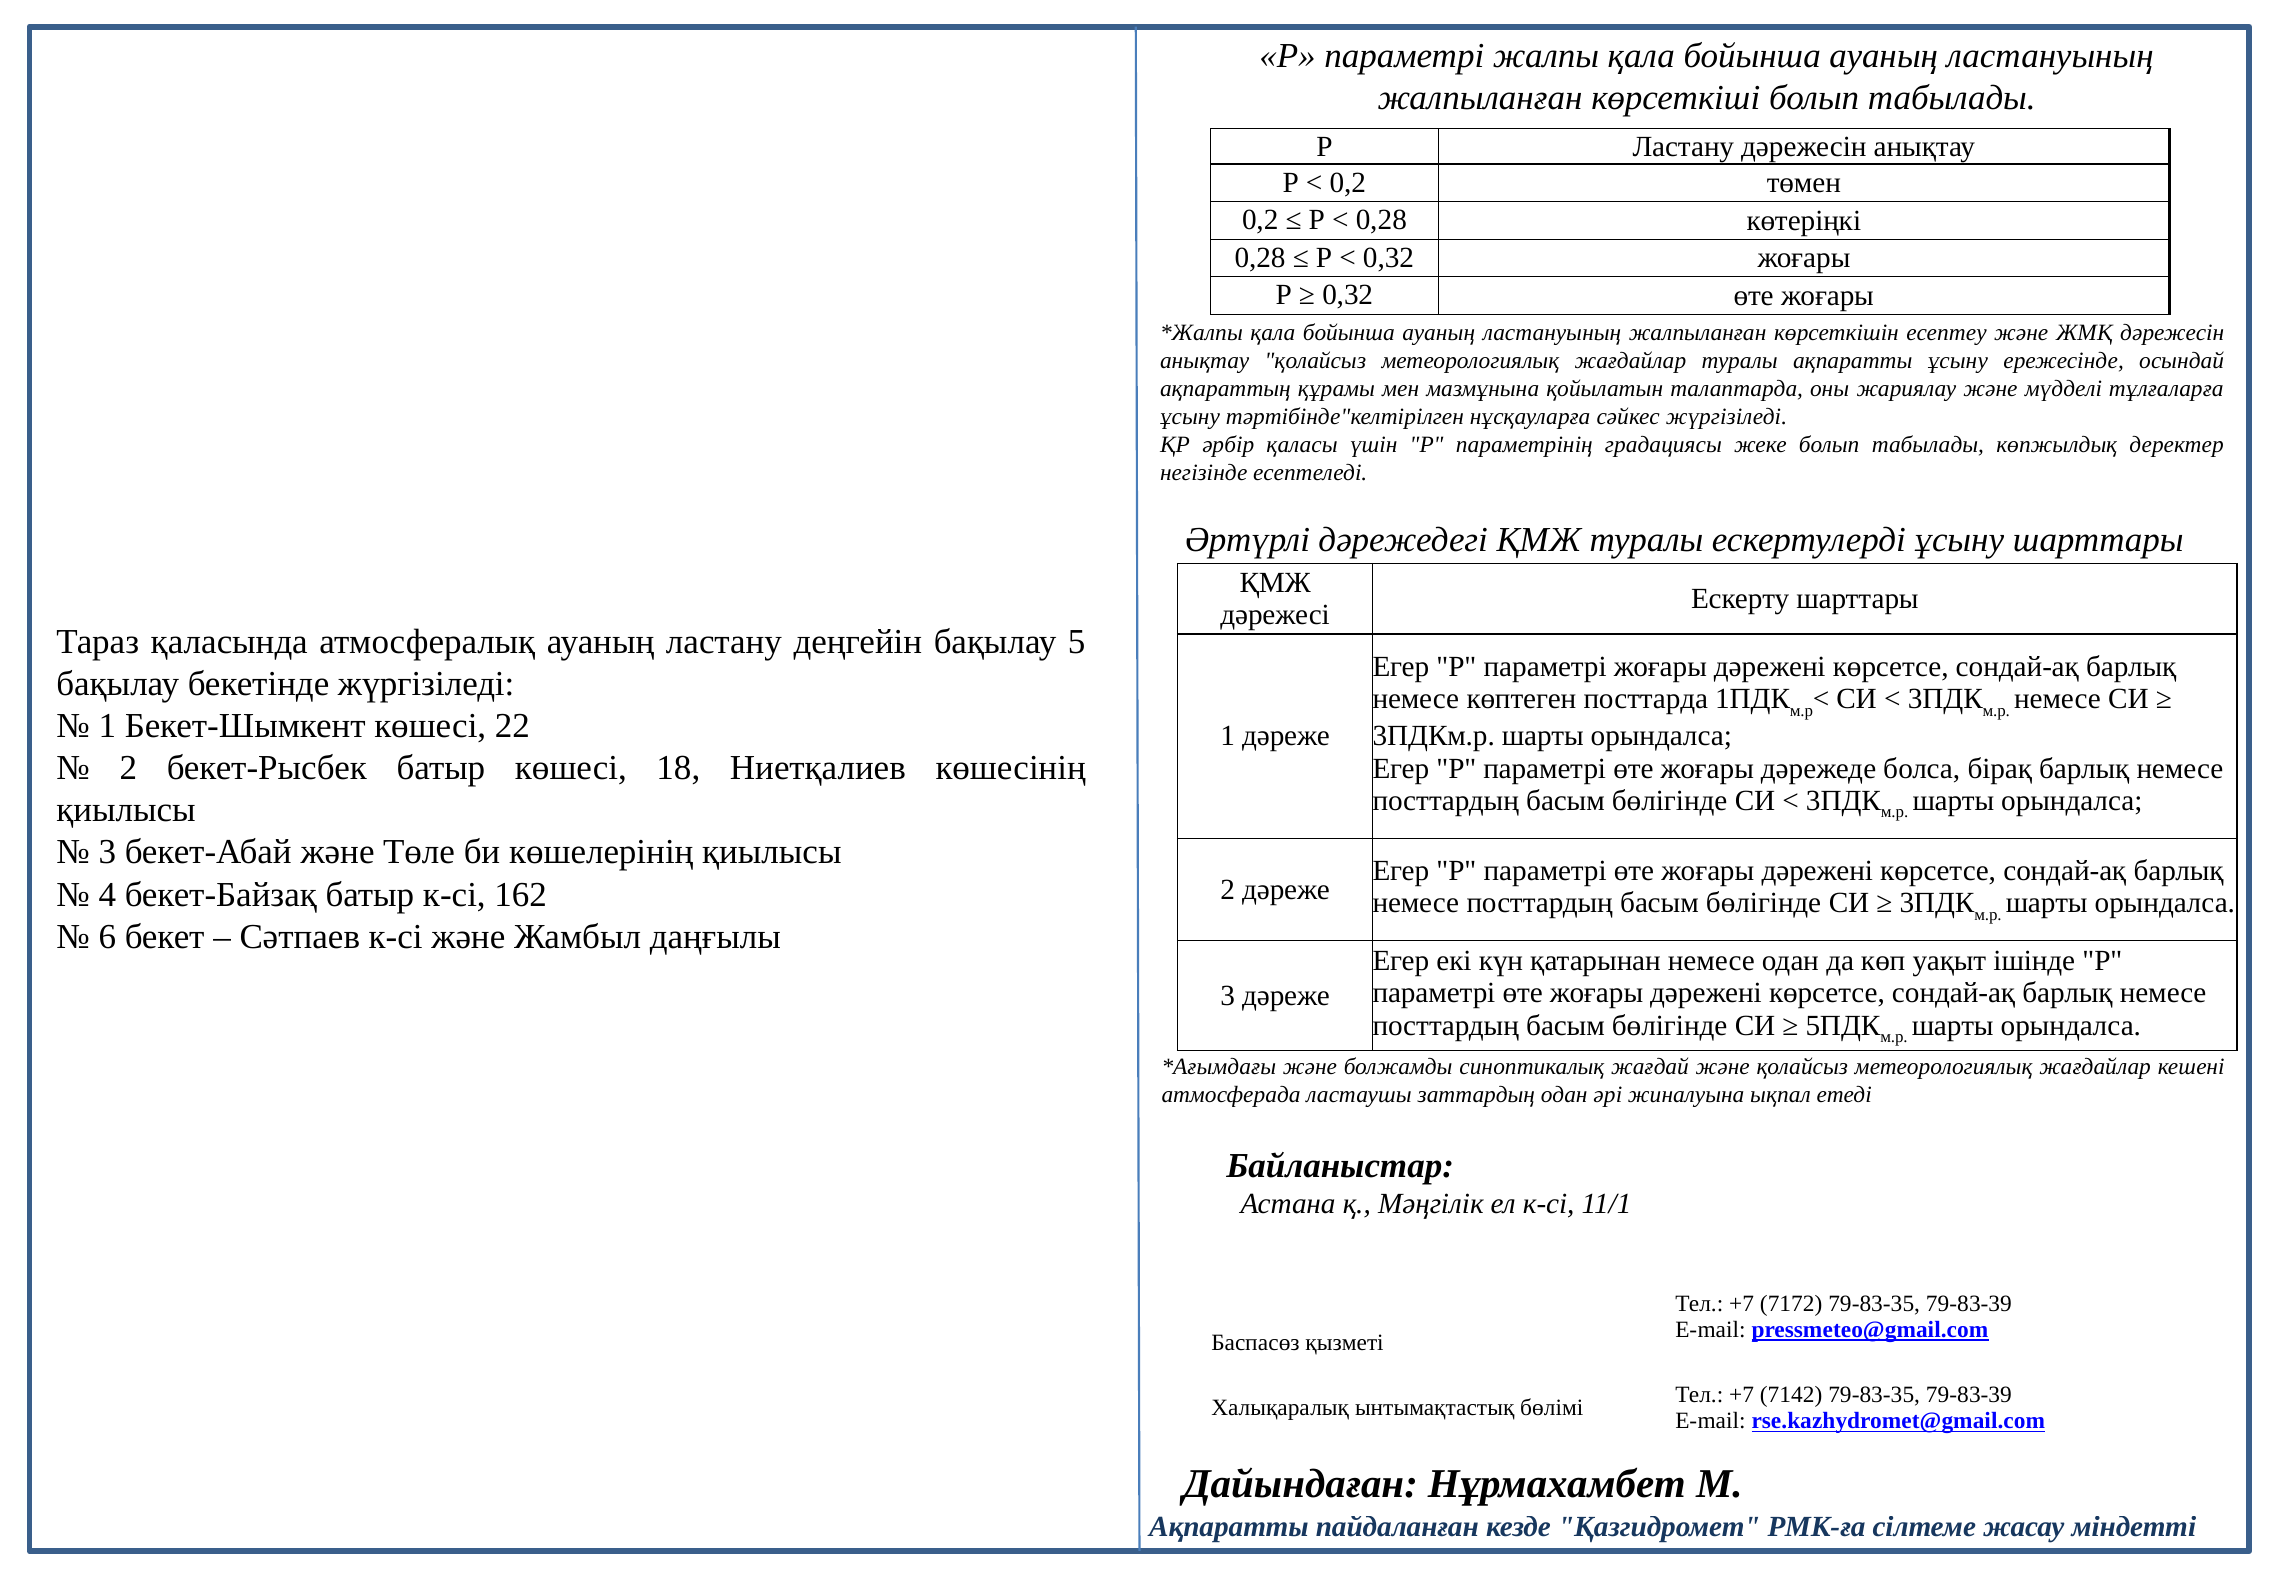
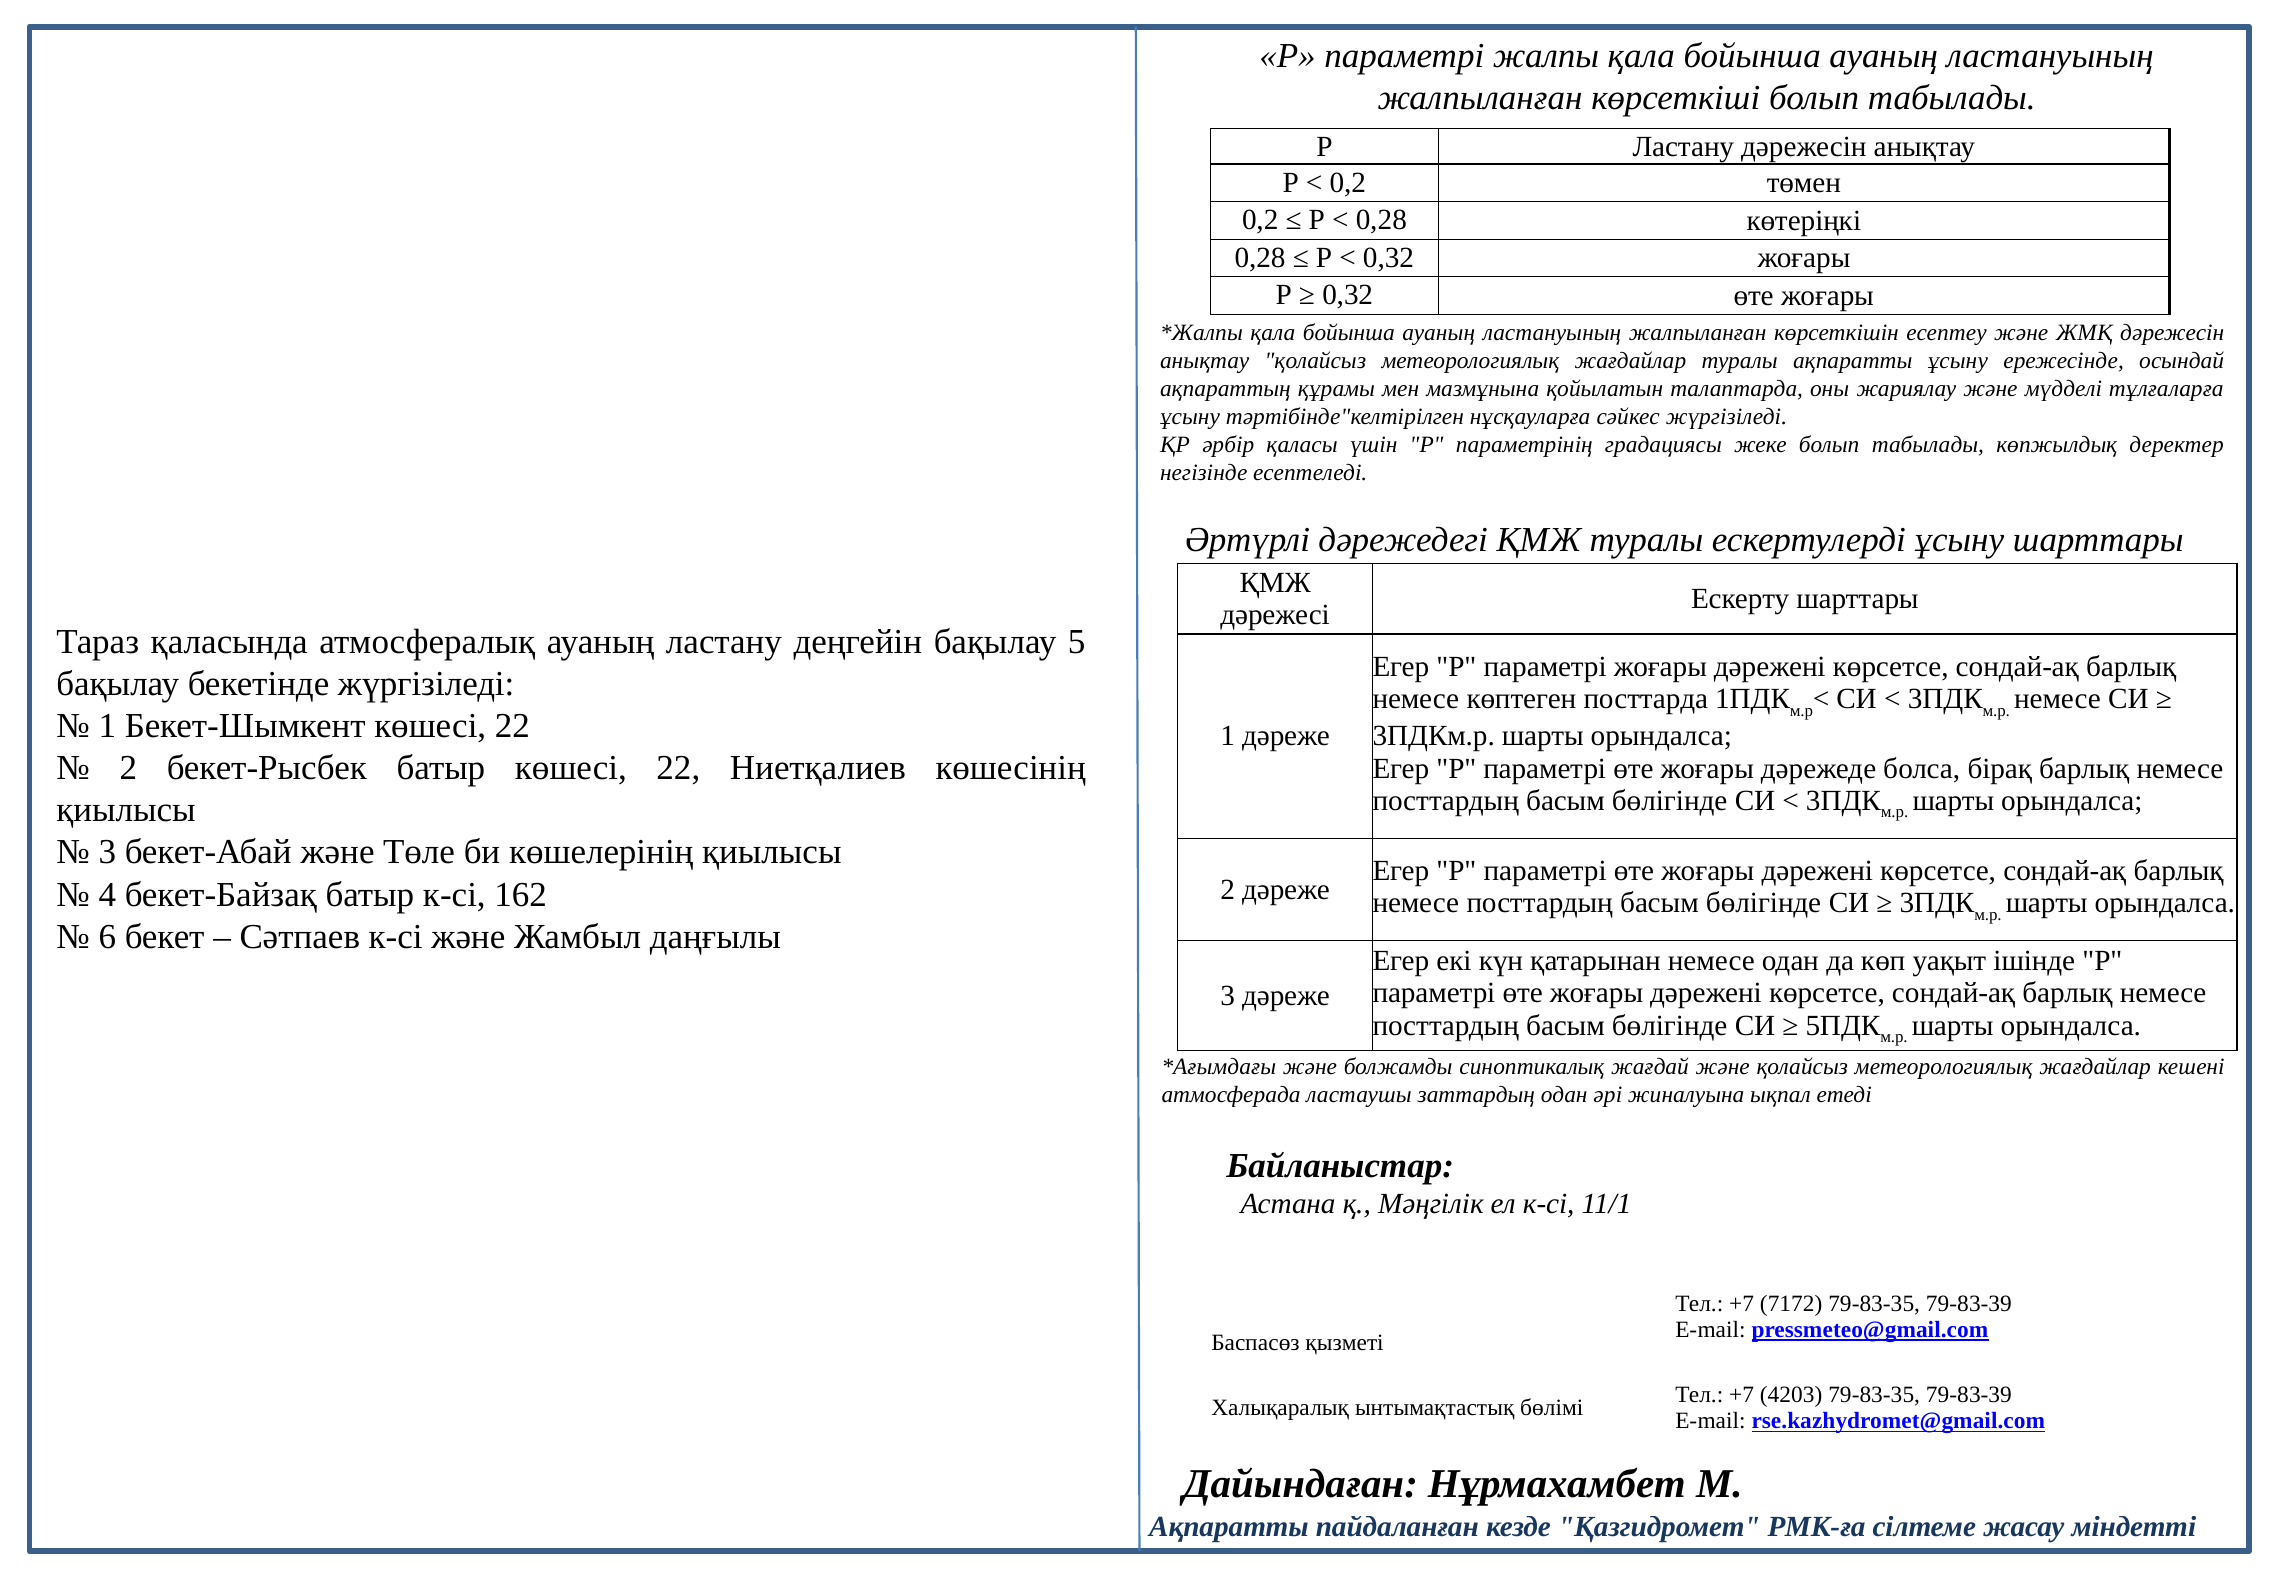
батыр көшесі 18: 18 -> 22 (678, 768)
7142: 7142 -> 4203 (1791, 1395)
